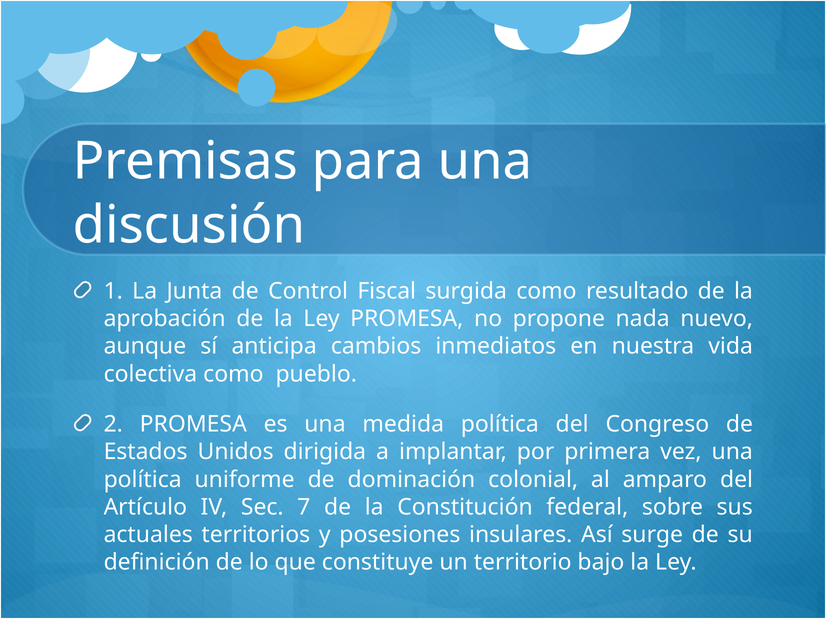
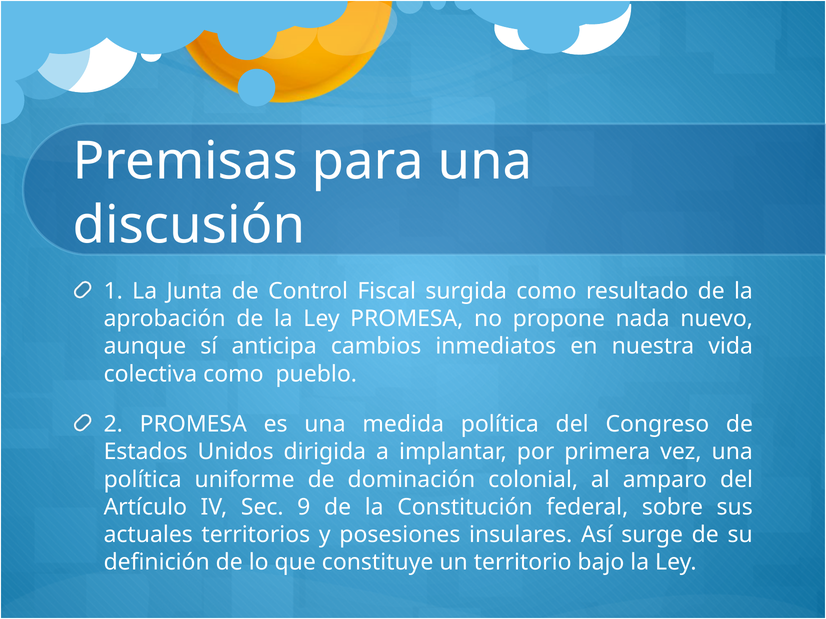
7: 7 -> 9 (304, 507)
